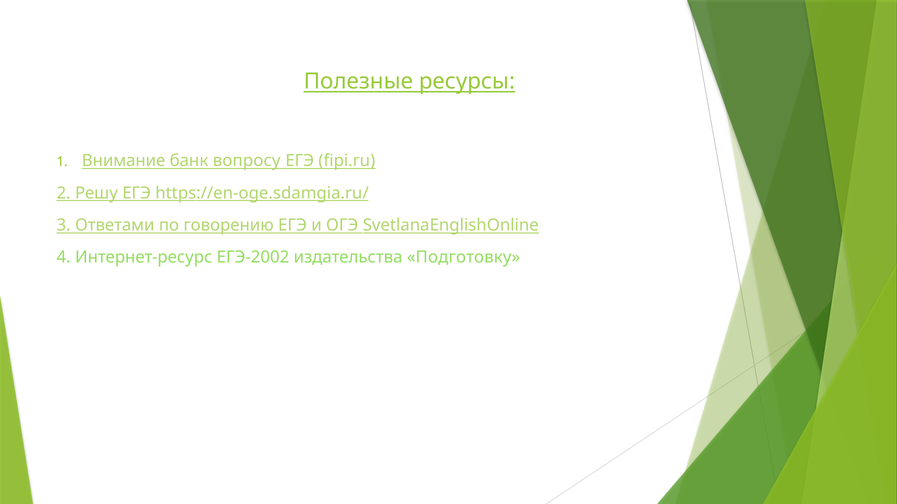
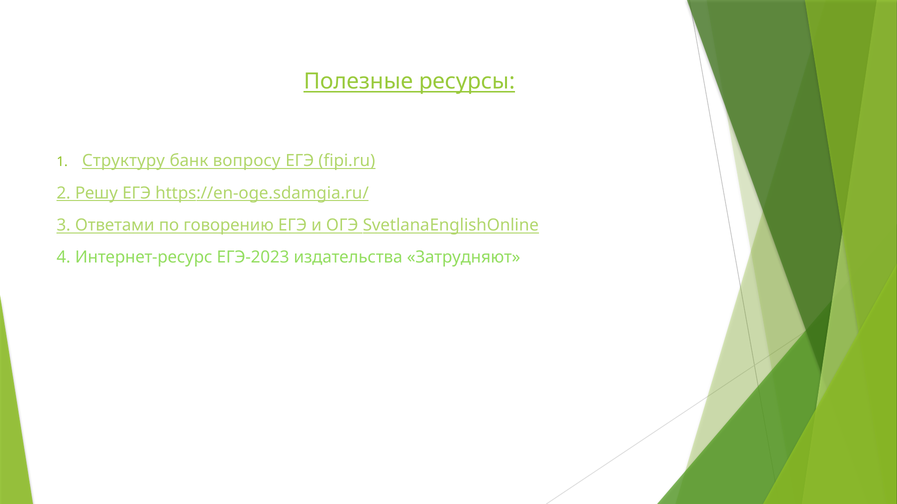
Внимание: Внимание -> Структуру (123, 161)
ЕГЭ-2002: ЕГЭ-2002 -> ЕГЭ-2023 (253, 258)
Подготовку: Подготовку -> Затрудняют (464, 258)
